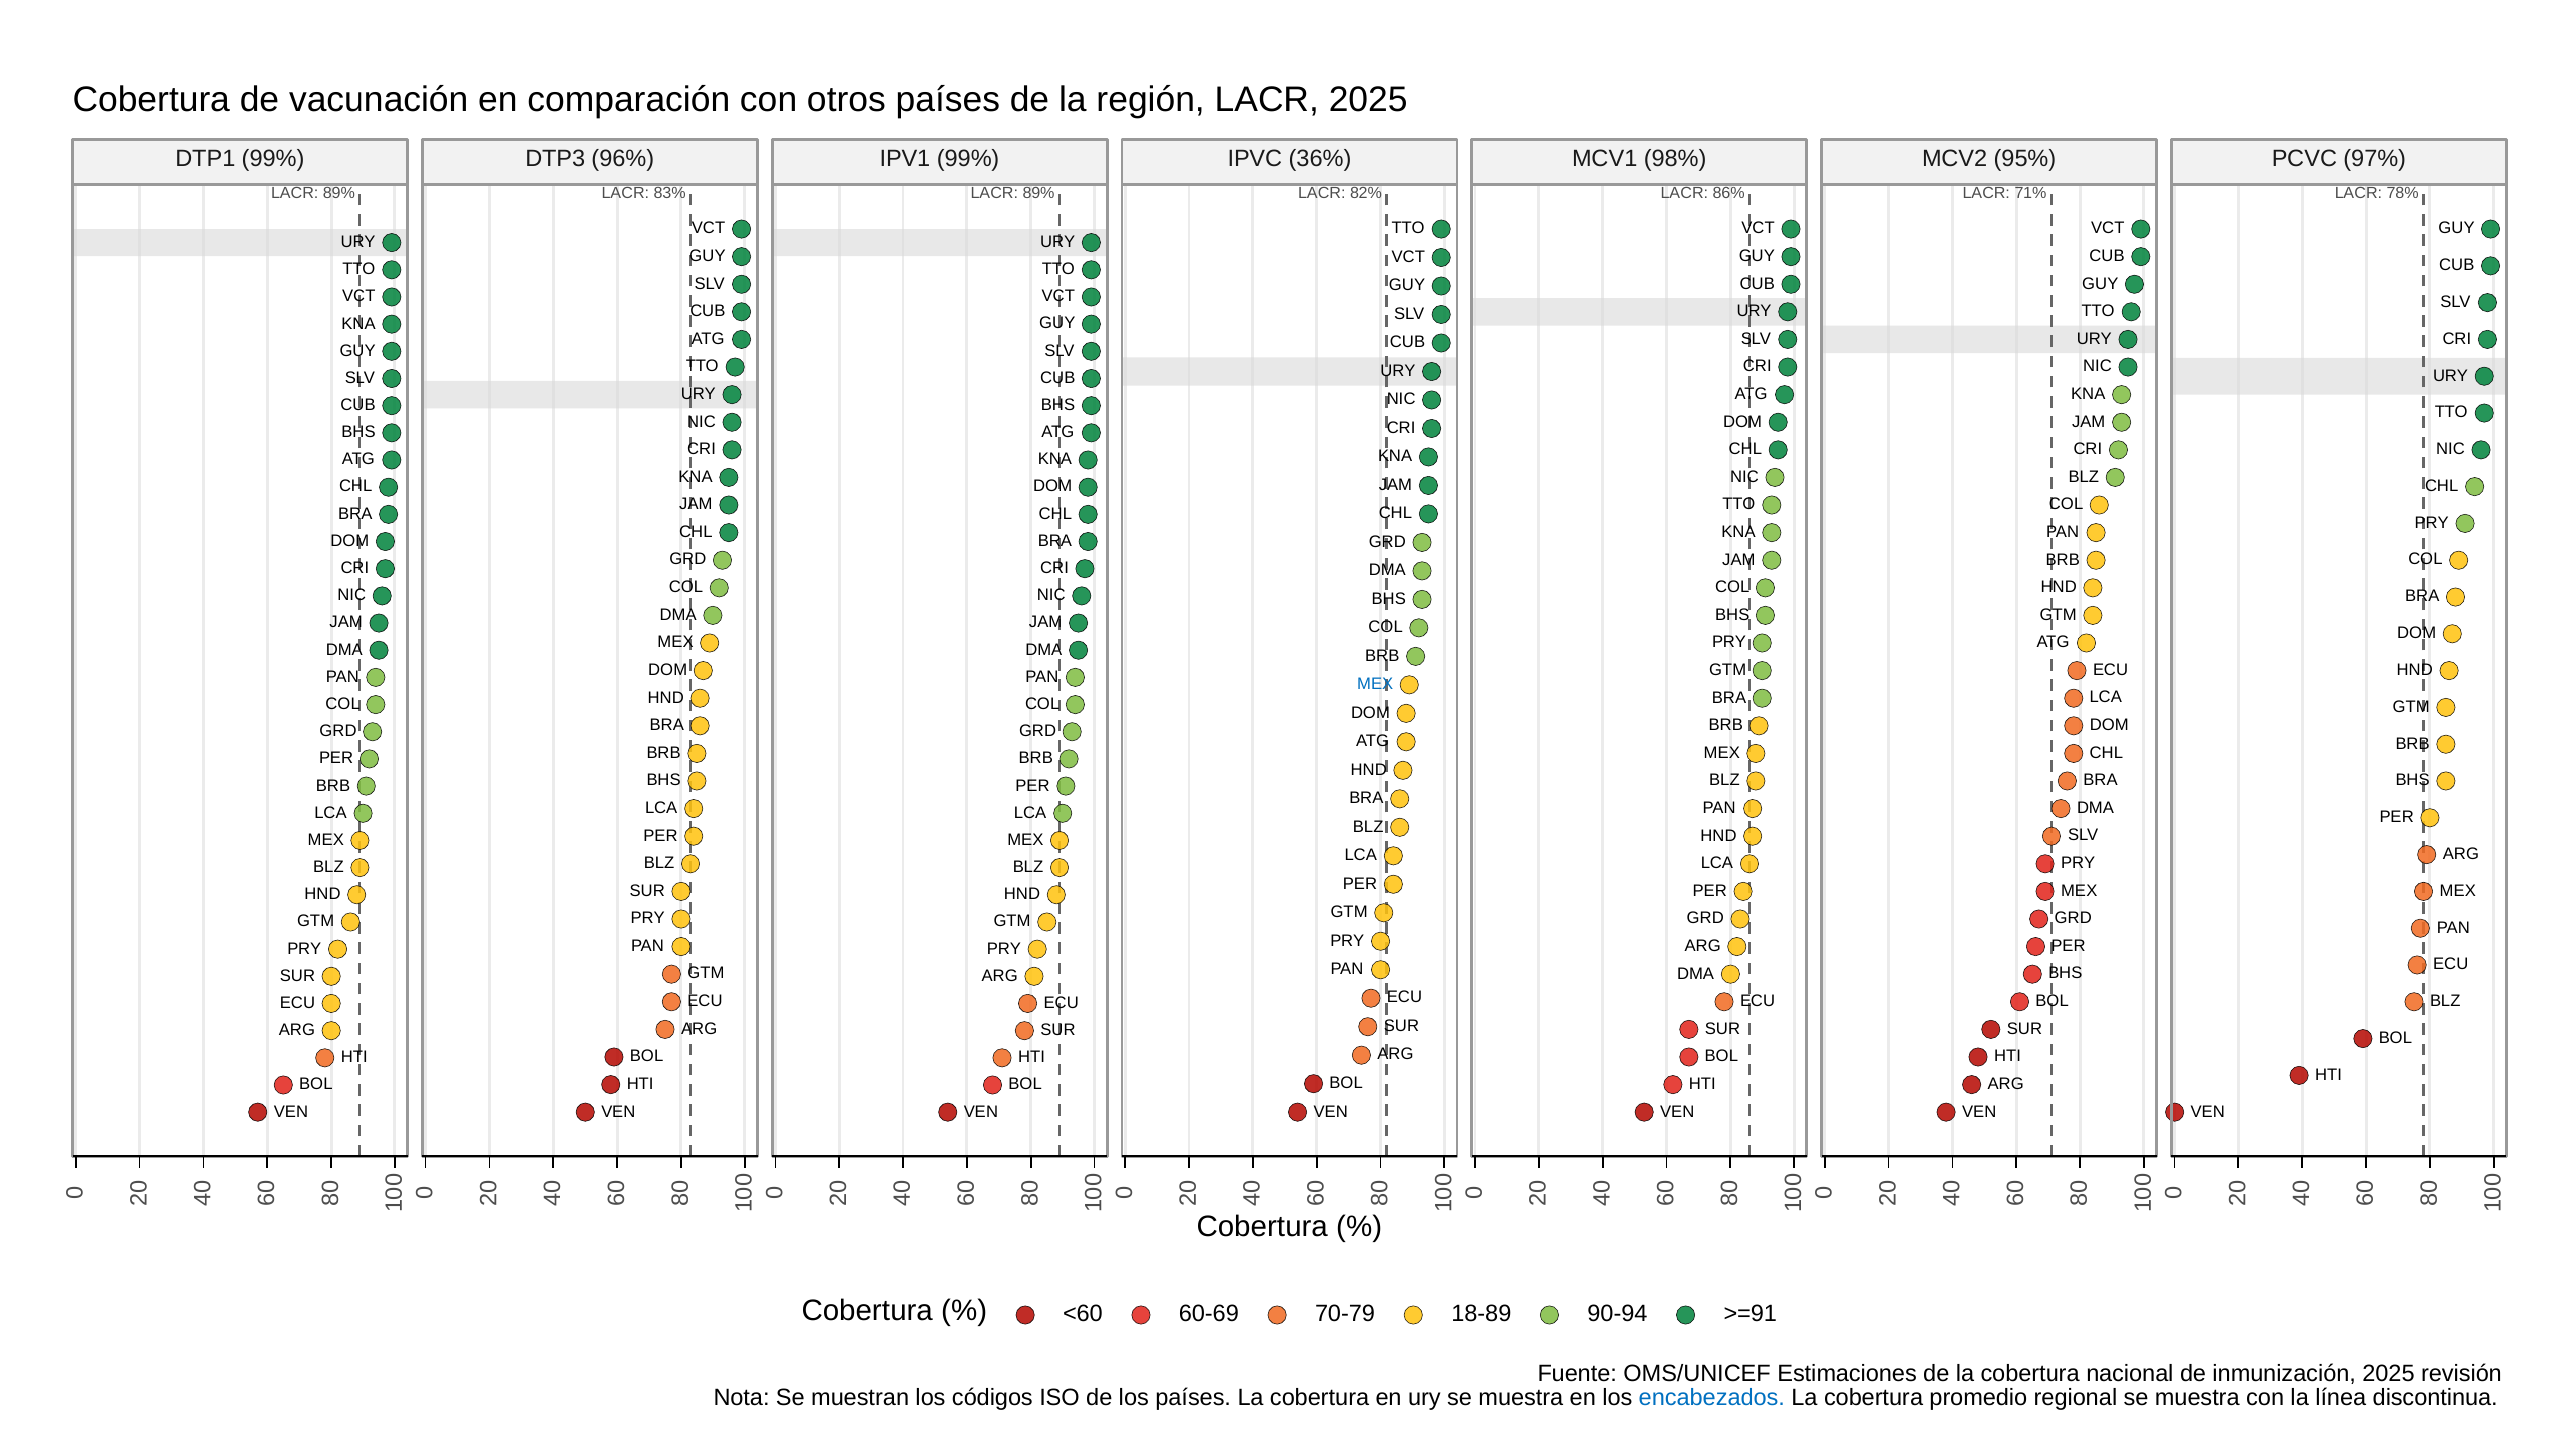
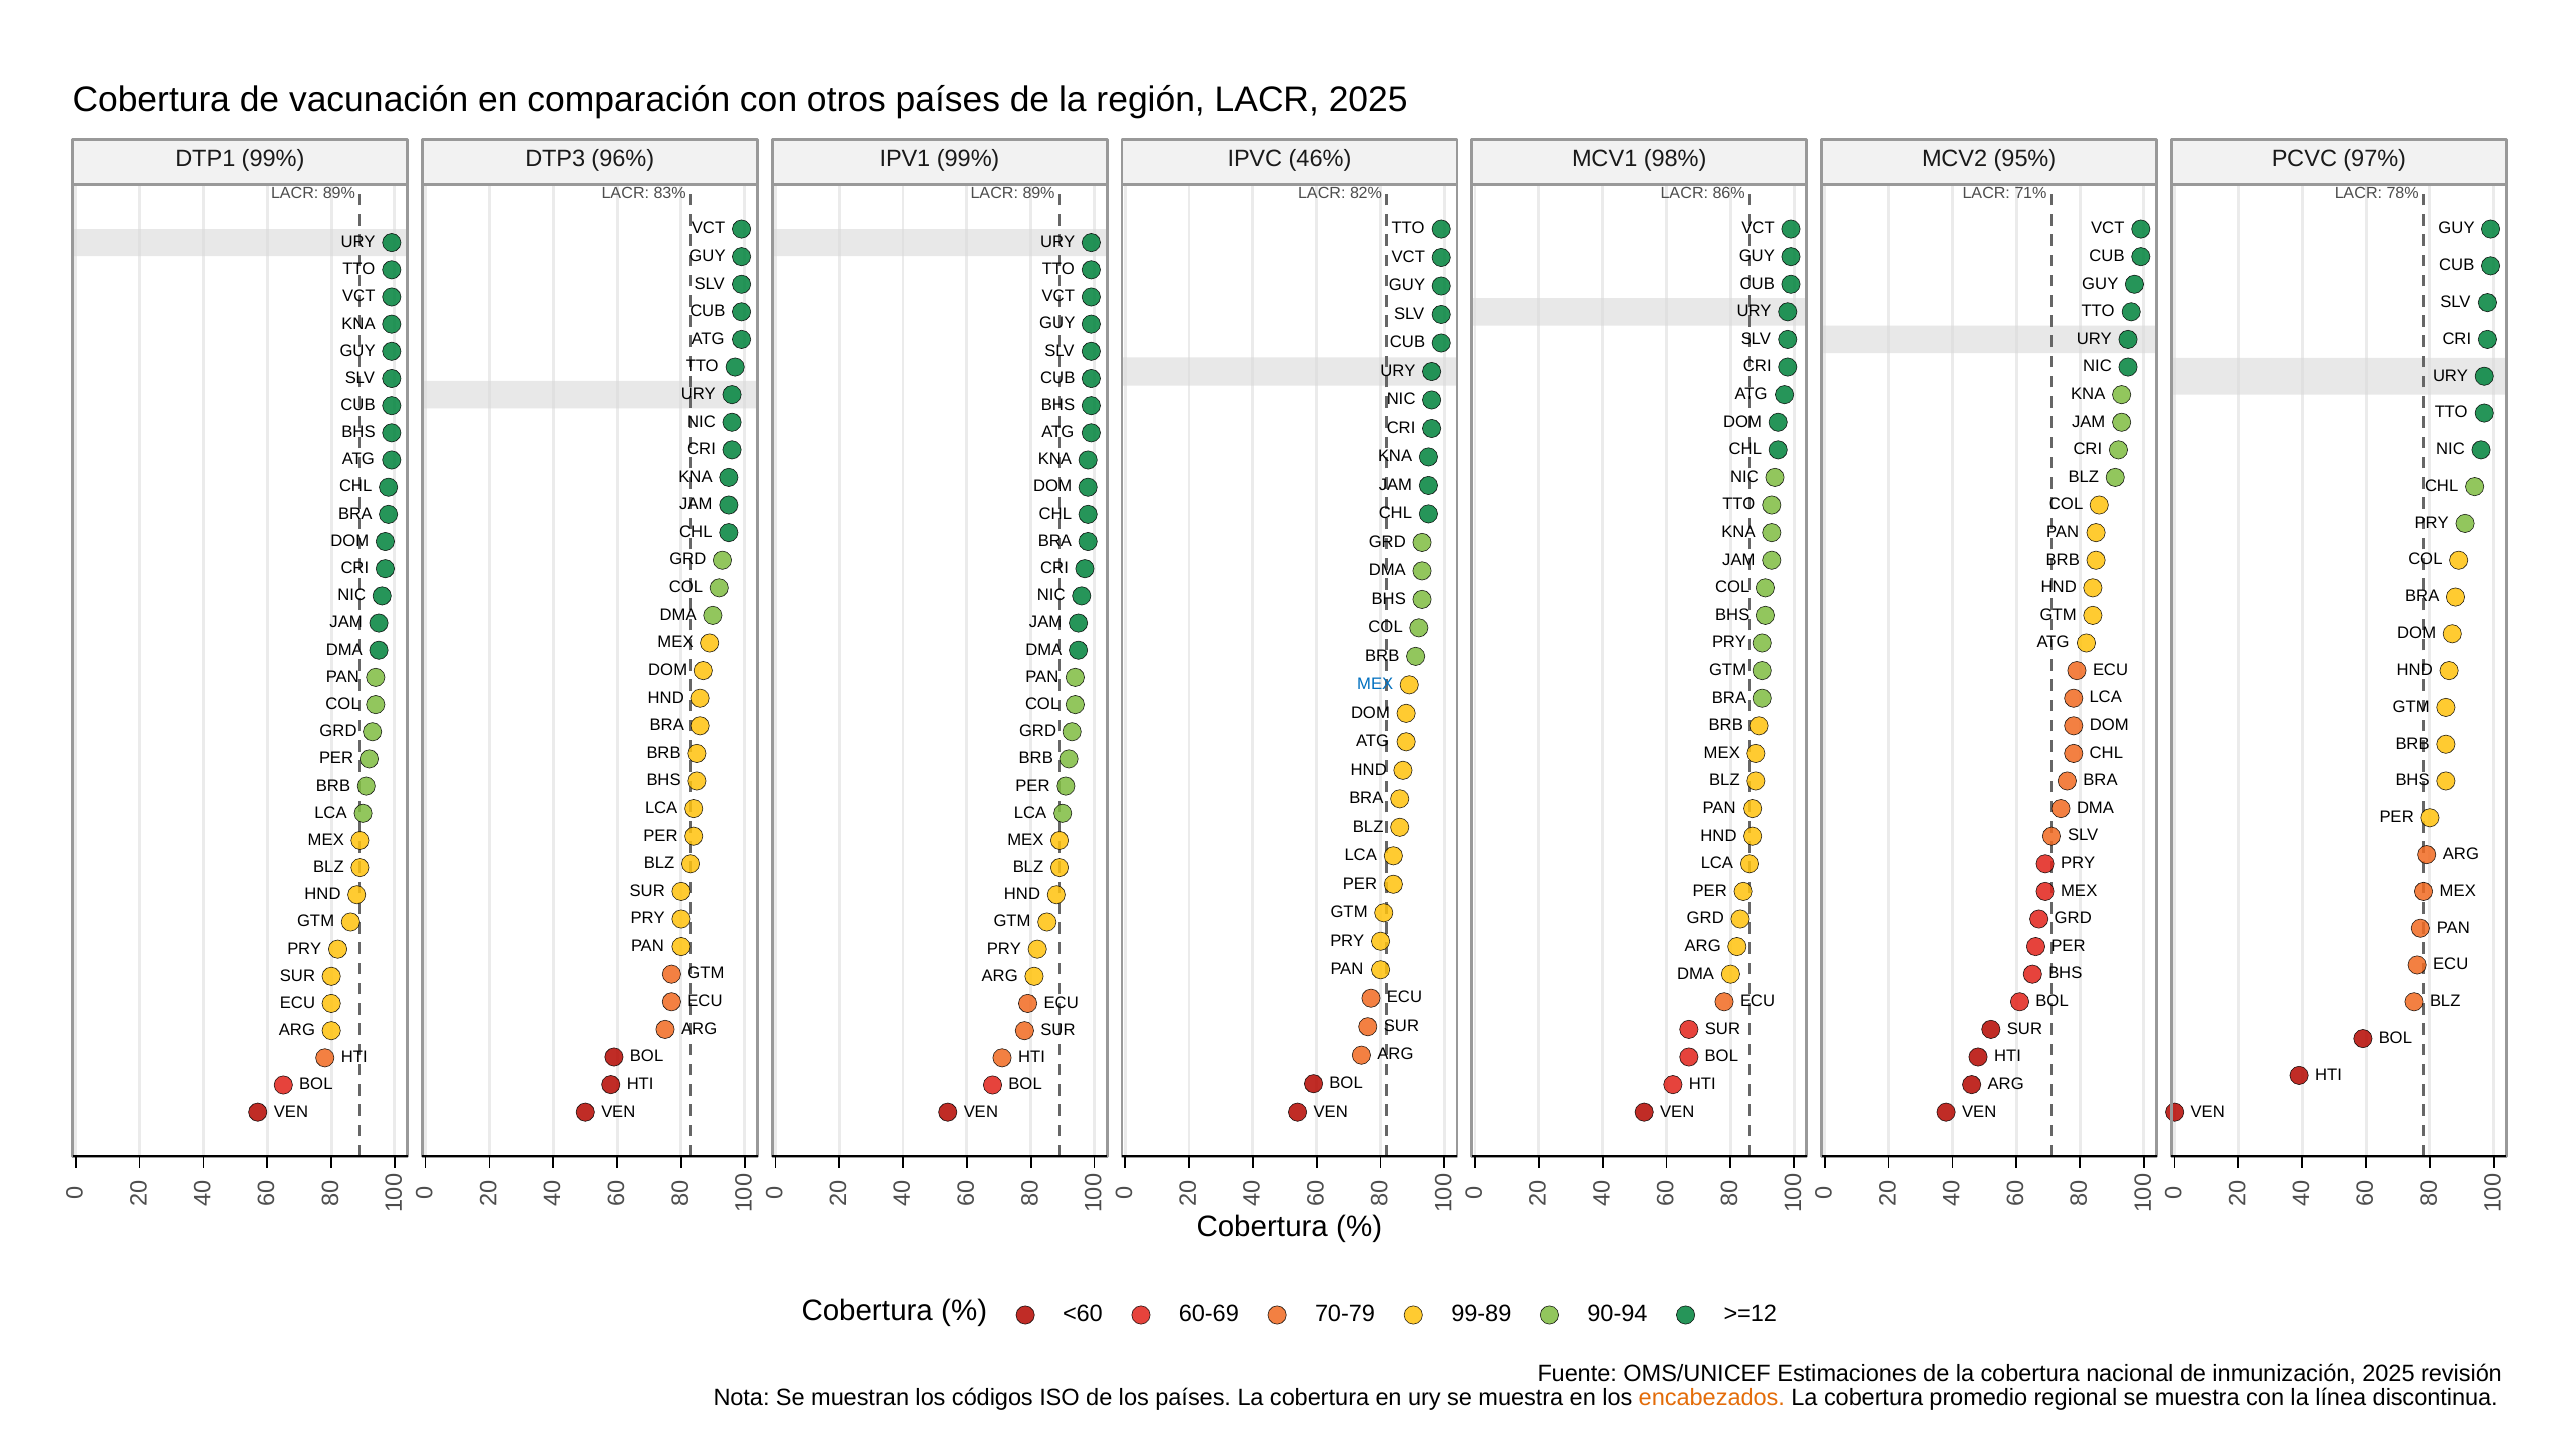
36%: 36% -> 46% (1320, 159)
18-89: 18-89 -> 99-89 (1481, 1314)
>=91: >=91 -> >=12 (1750, 1314)
encabezados colour: blue -> orange (1712, 1398)
